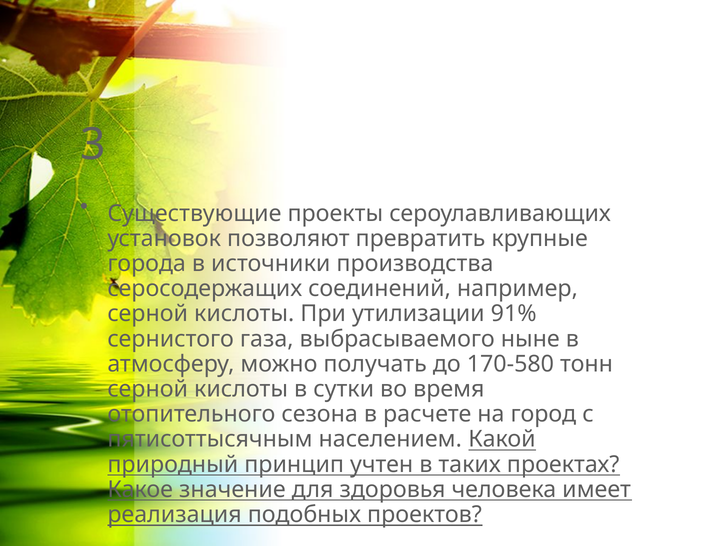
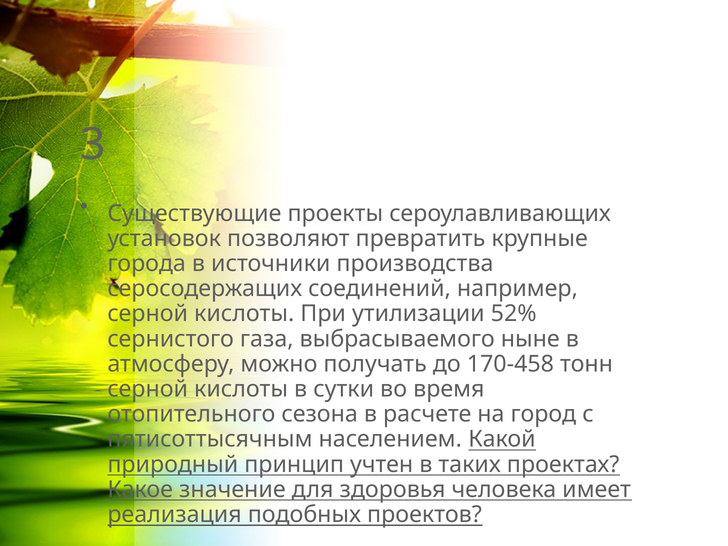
91%: 91% -> 52% (514, 314)
170-580: 170-580 -> 170-458 (510, 364)
